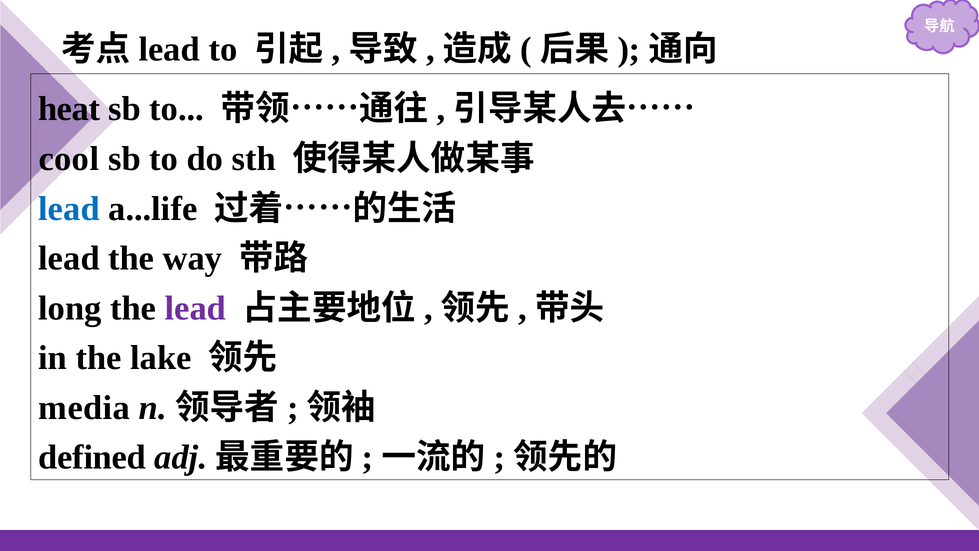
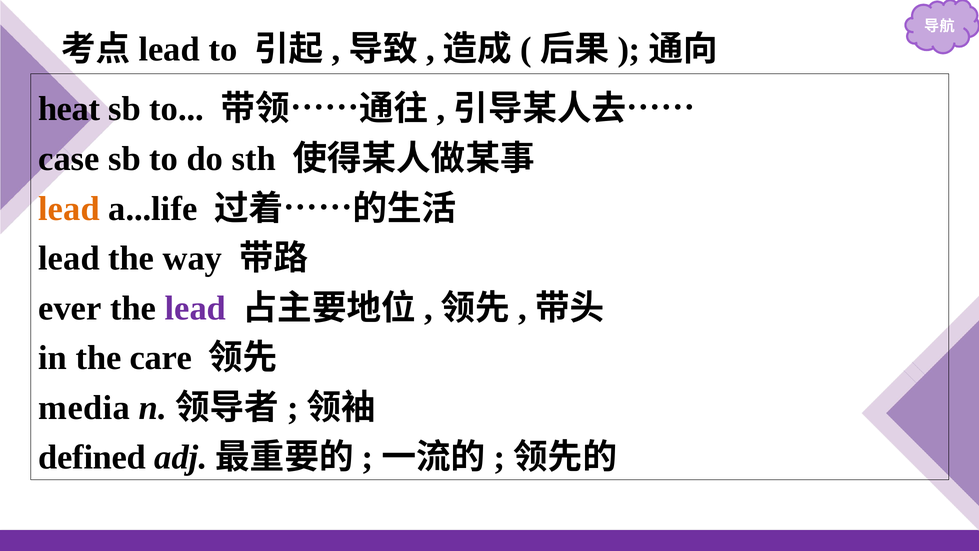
cool: cool -> case (69, 159)
lead colour: blue -> orange (69, 208)
long: long -> ever (70, 308)
lake: lake -> care (161, 358)
